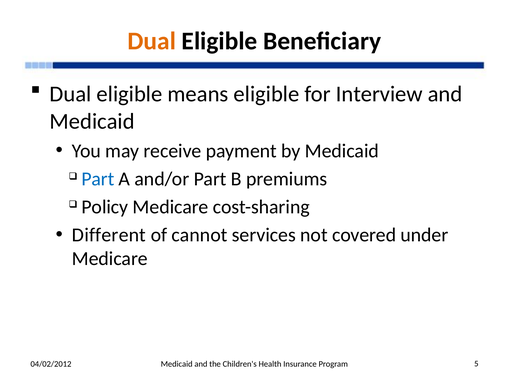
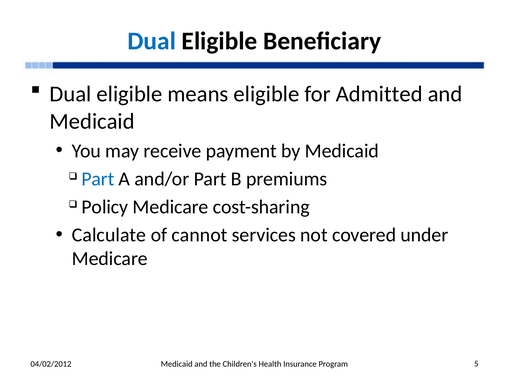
Dual colour: orange -> blue (152, 41)
Interview: Interview -> Admitted (379, 94)
Different: Different -> Calculate (109, 235)
